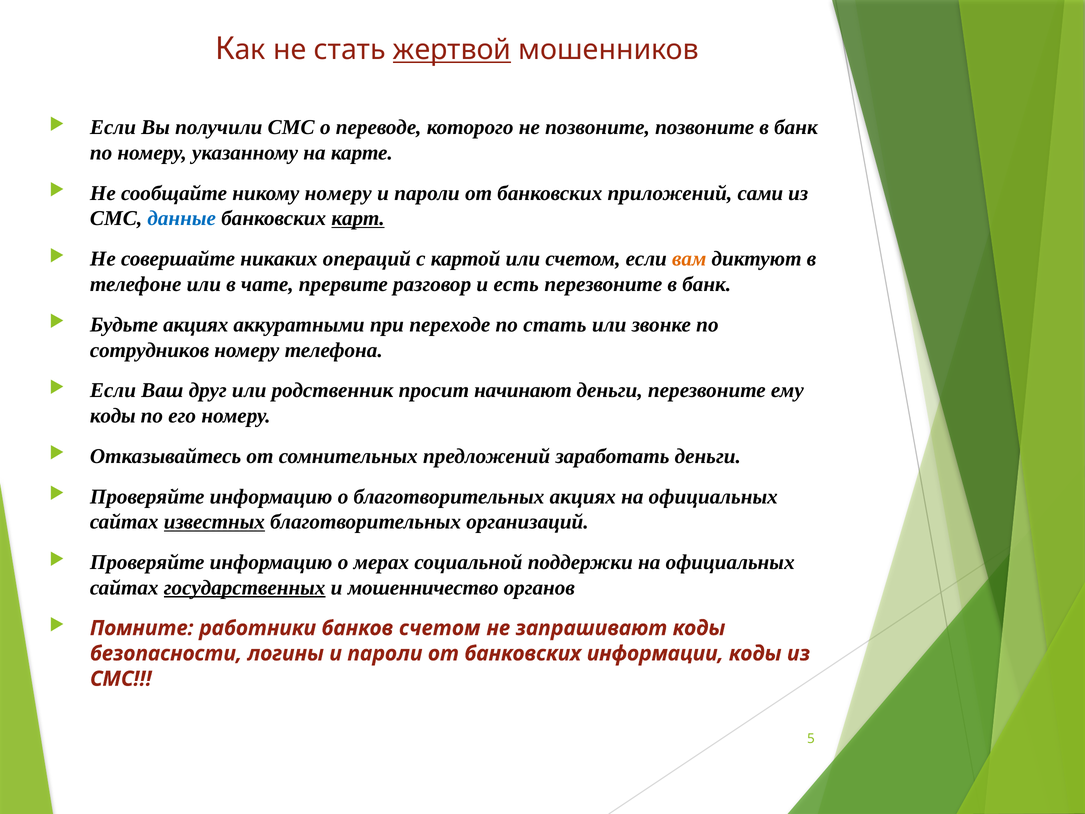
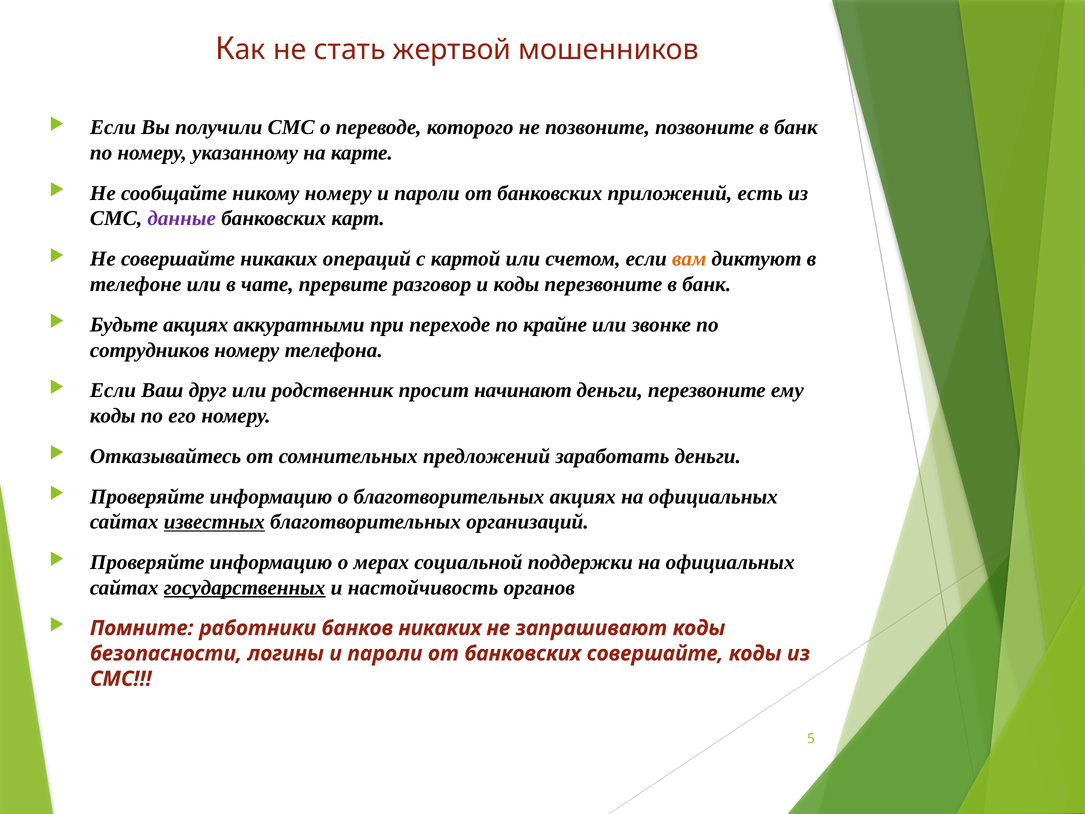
жертвой underline: present -> none (452, 50)
сами: сами -> есть (760, 193)
данные colour: blue -> purple (182, 218)
карт underline: present -> none (358, 218)
и есть: есть -> коды (516, 284)
по стать: стать -> крайне (555, 325)
мошенничество: мошенничество -> настойчивость (423, 588)
банков счетом: счетом -> никаких (440, 628)
банковских информации: информации -> совершайте (655, 653)
